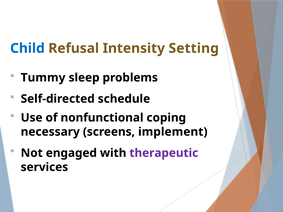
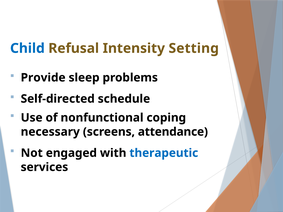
Tummy: Tummy -> Provide (43, 78)
implement: implement -> attendance (173, 132)
therapeutic colour: purple -> blue (164, 153)
